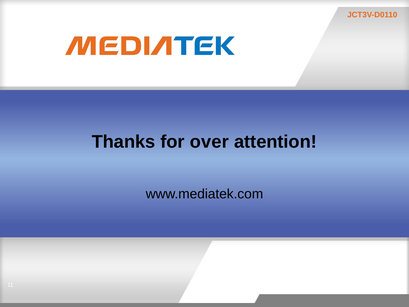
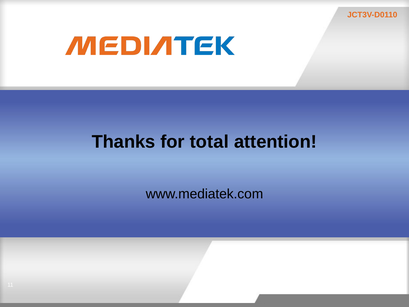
over: over -> total (209, 142)
